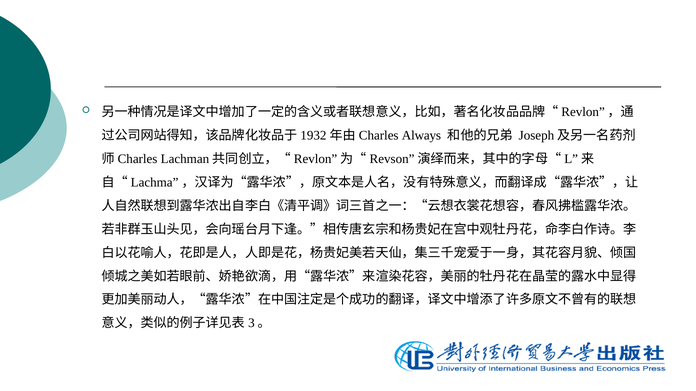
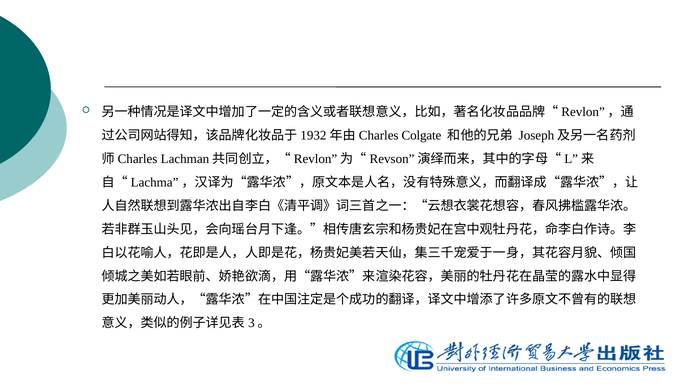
Always: Always -> Colgate (421, 136)
